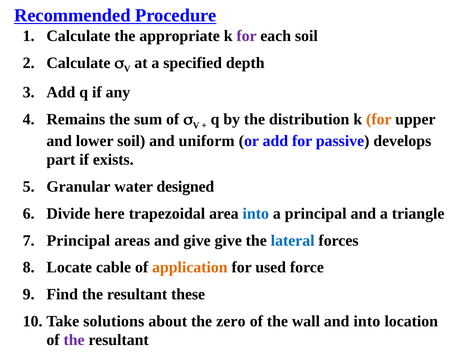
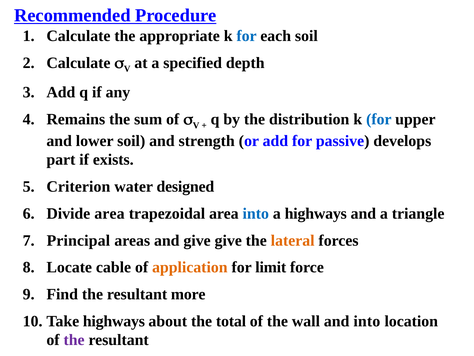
for colour: purple -> blue (247, 36)
for colour: orange -> blue (379, 119)
uniform: uniform -> strength (207, 141)
Granular: Granular -> Criterion (78, 186)
Divide here: here -> area (109, 213)
a principal: principal -> highways (316, 213)
lateral colour: blue -> orange (293, 240)
used: used -> limit (271, 267)
these: these -> more (188, 294)
solutions: solutions -> highways (114, 321)
zero: zero -> total (231, 321)
